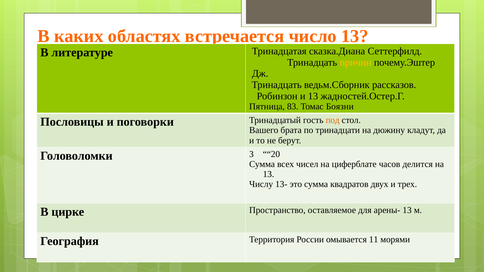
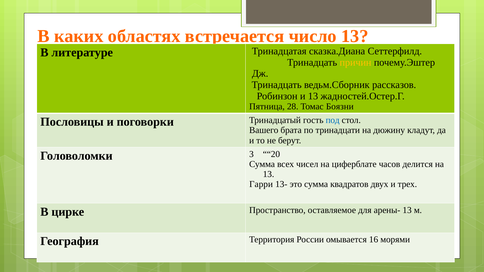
83: 83 -> 28 (293, 107)
под colour: orange -> blue (333, 120)
Числу: Числу -> Гарри (261, 184)
11: 11 -> 16 (374, 240)
